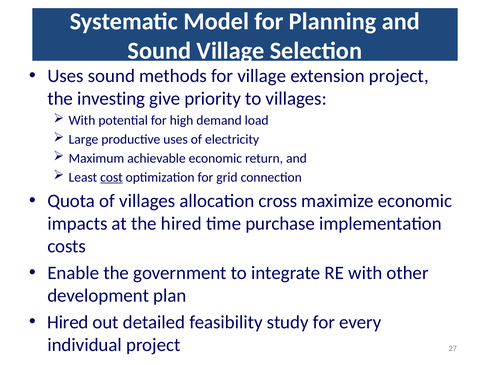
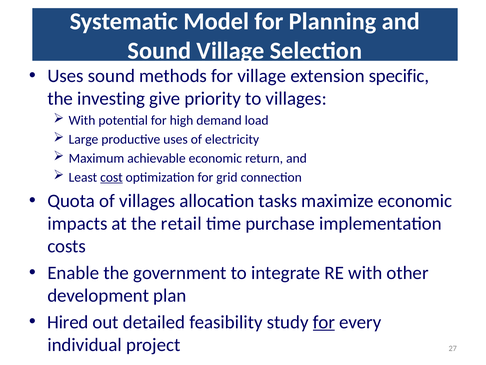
extension project: project -> specific (399, 76)
cross: cross -> tasks (278, 201)
the hired: hired -> retail (181, 223)
for underline: none -> present (324, 322)
